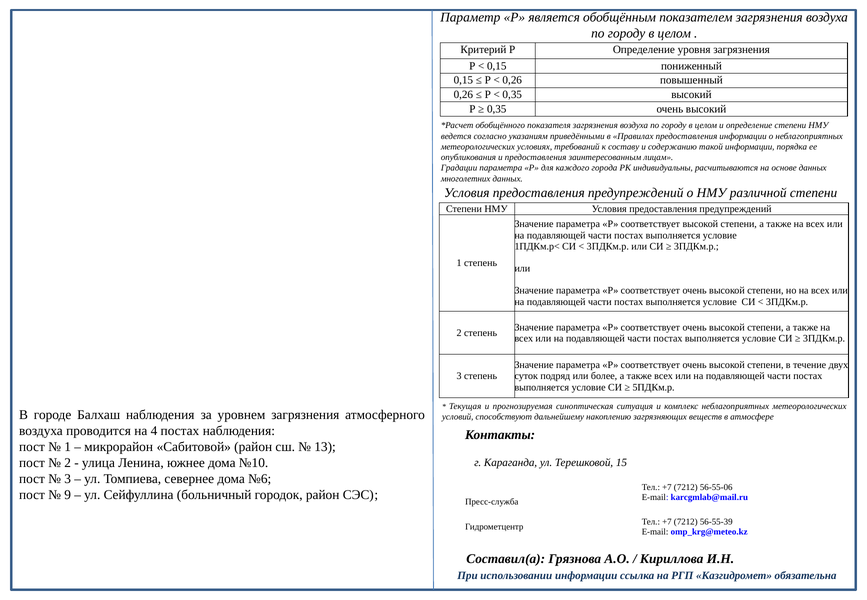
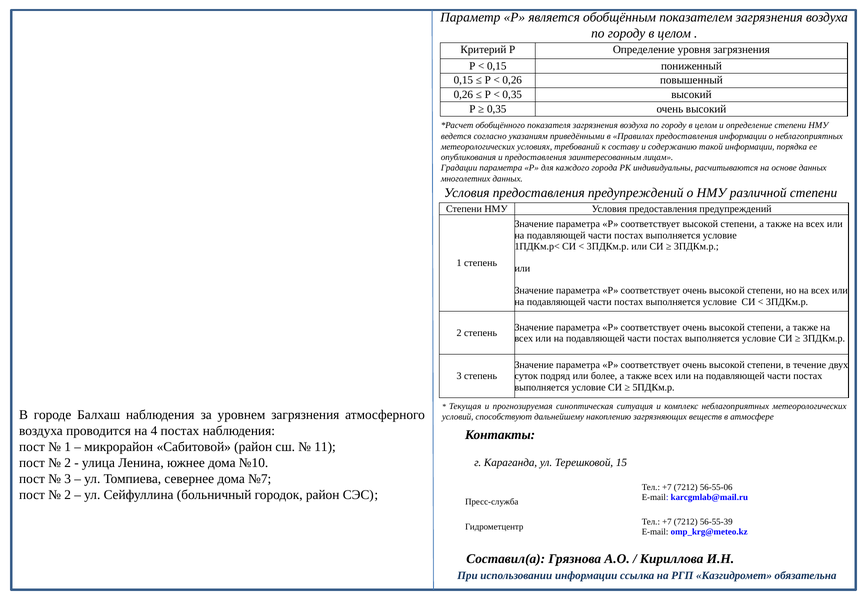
13: 13 -> 11 (325, 447)
№6: №6 -> №7 (260, 479)
9: 9 -> 2 (68, 495)
